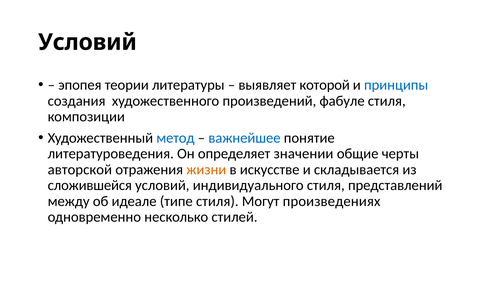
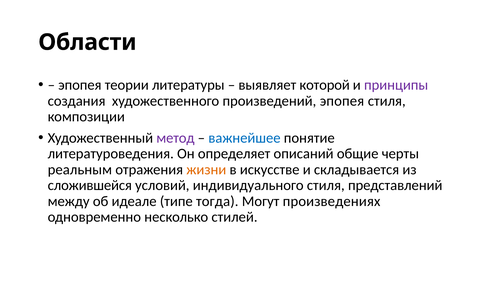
Условий: Условий -> Области (87, 42)
принципы colour: blue -> purple (396, 85)
произведений фабуле: фабуле -> эпопея (342, 101)
метод colour: blue -> purple (175, 138)
значении: значении -> описаний (304, 153)
авторской: авторской -> реальным (80, 169)
типе стиля: стиля -> тогда (217, 201)
